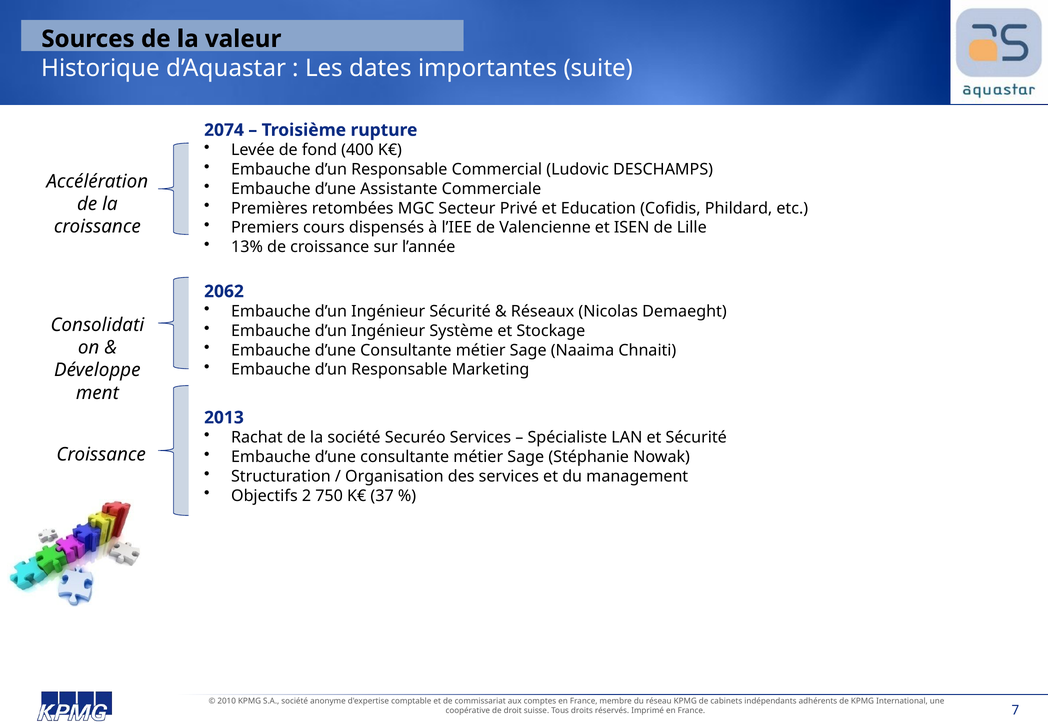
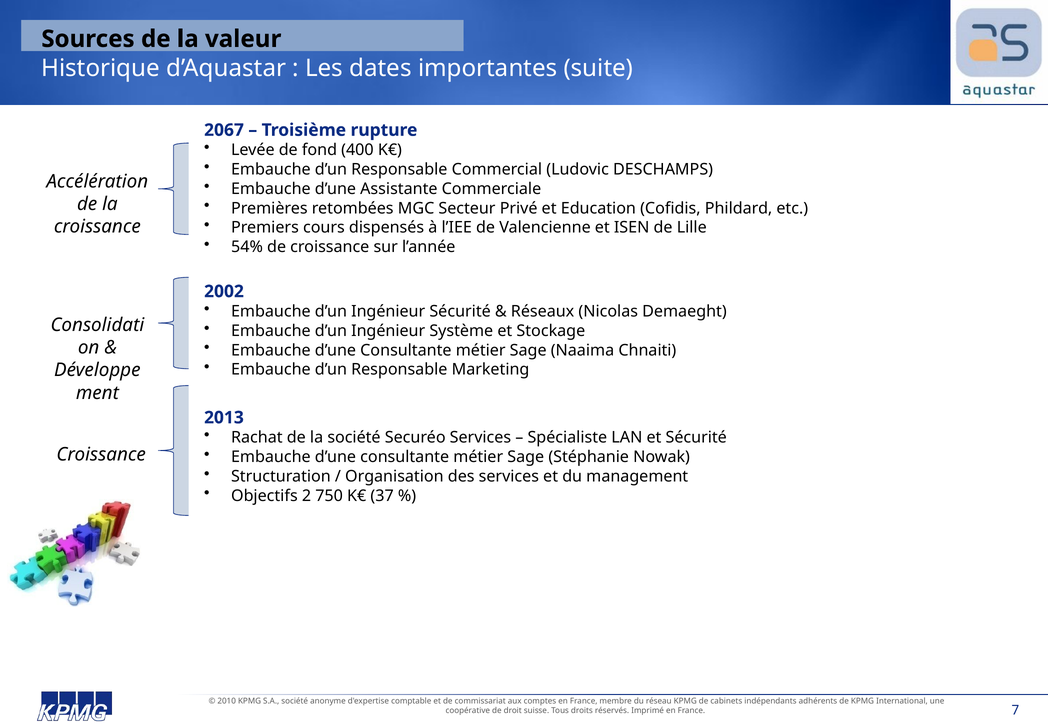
2074: 2074 -> 2067 (224, 130)
13%: 13% -> 54% (247, 247)
2062: 2062 -> 2002 (224, 291)
